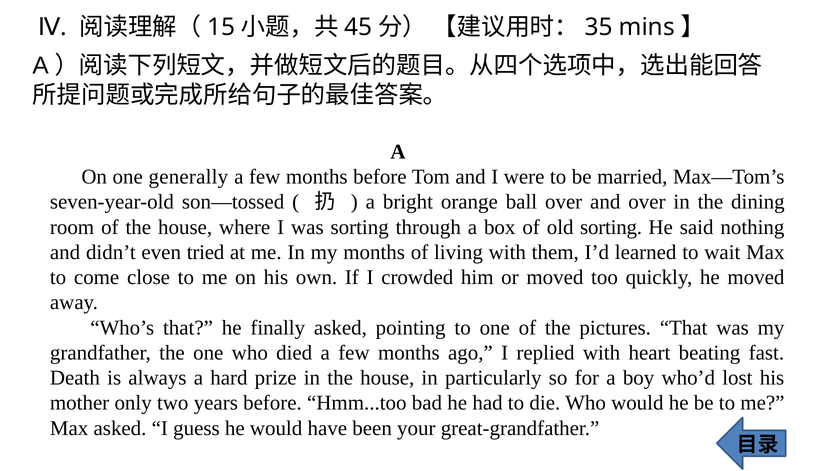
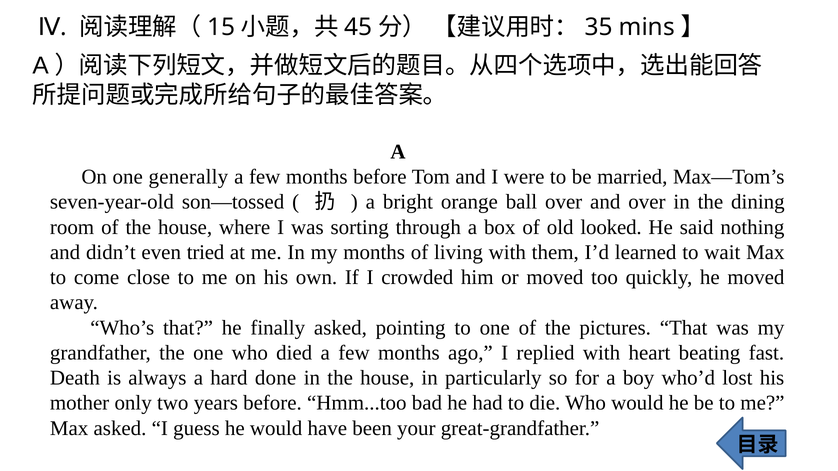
old sorting: sorting -> looked (611, 227)
prize: prize -> done (276, 378)
